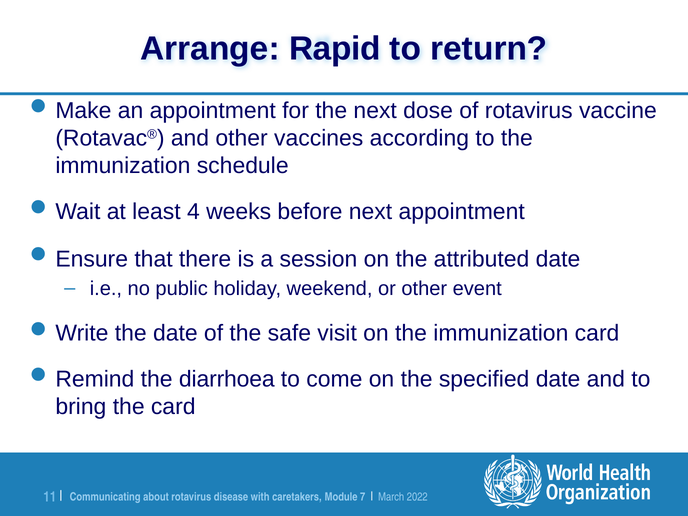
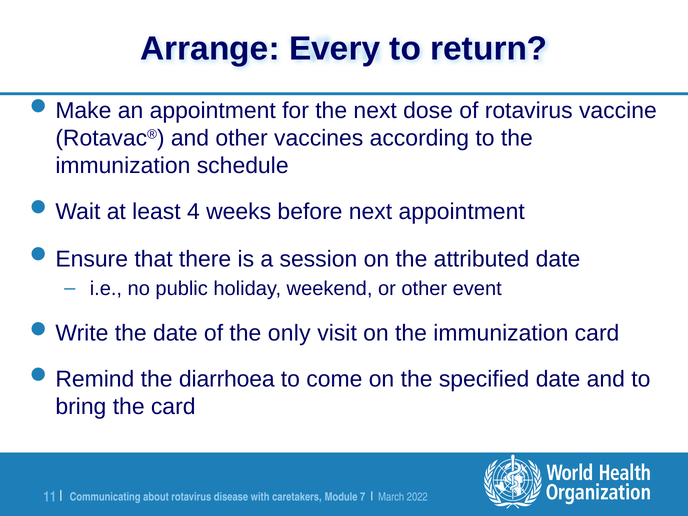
Rapid: Rapid -> Every (335, 49)
safe: safe -> only (289, 333)
